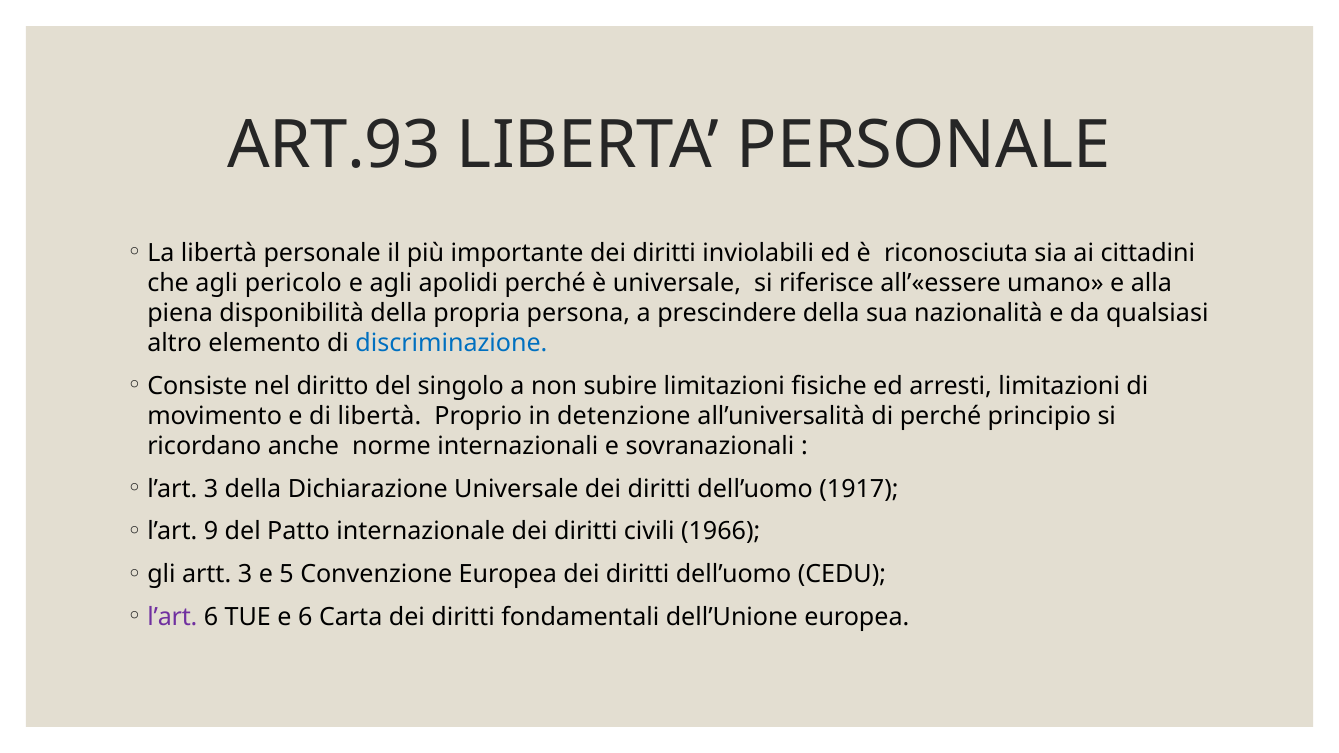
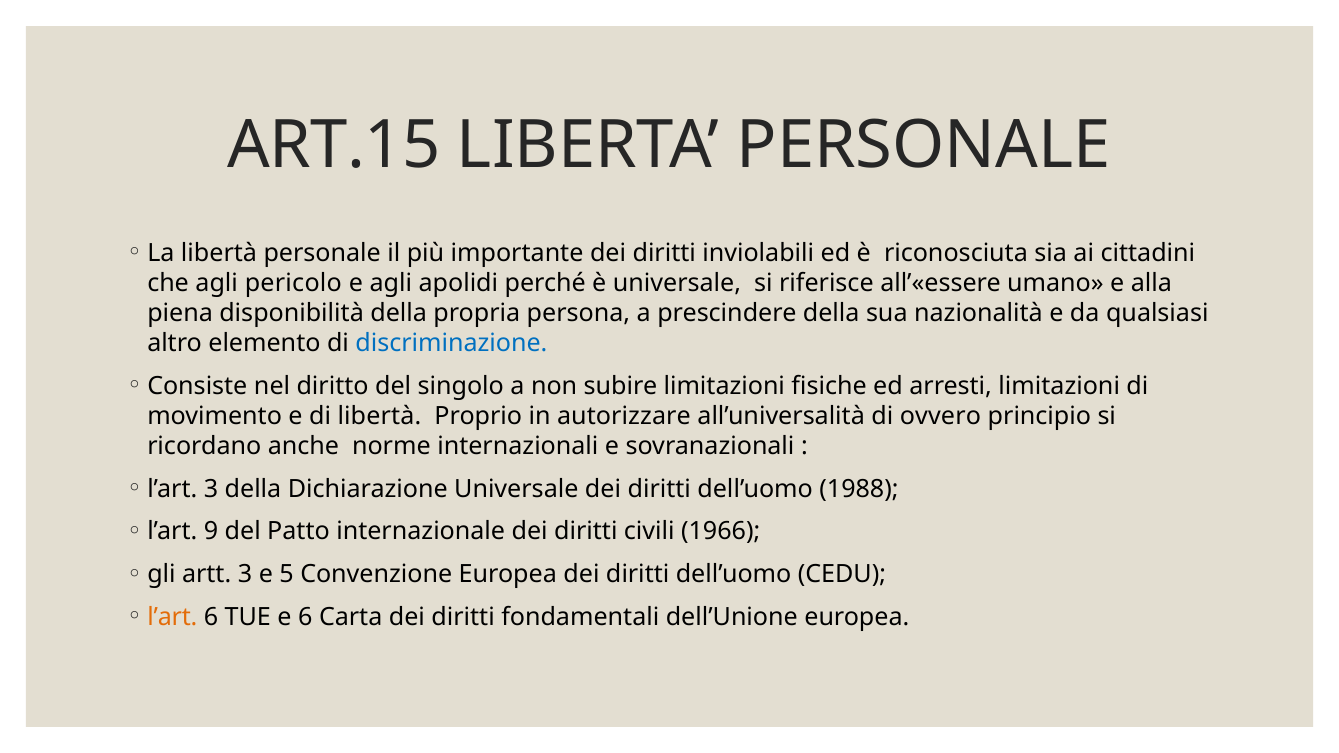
ART.93: ART.93 -> ART.15 (334, 145)
detenzione: detenzione -> autorizzare (624, 416)
di perché: perché -> ovvero (940, 416)
1917: 1917 -> 1988 (859, 489)
l’art colour: purple -> orange (172, 617)
